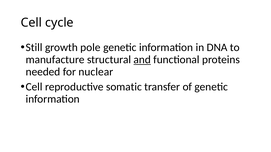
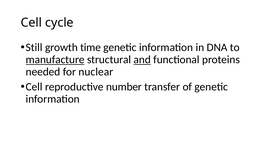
pole: pole -> time (91, 48)
manufacture underline: none -> present (55, 60)
somatic: somatic -> number (124, 87)
